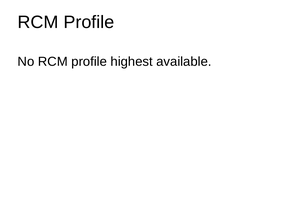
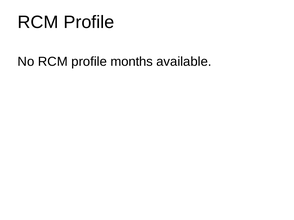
highest: highest -> months (132, 62)
